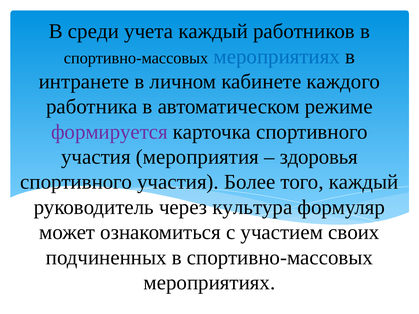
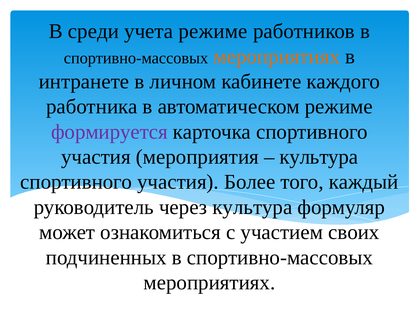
учета каждый: каждый -> режиме (213, 31)
мероприятиях colour: blue -> orange (277, 57)
здоровья: здоровья -> культура (319, 157)
